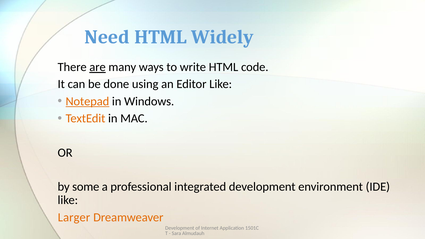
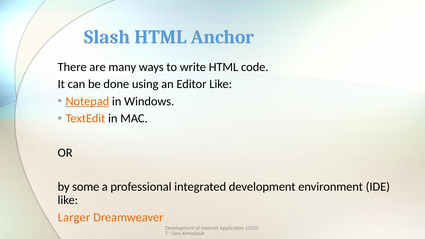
Need: Need -> Slash (107, 37)
Widely: Widely -> Anchor (223, 37)
are underline: present -> none (98, 67)
